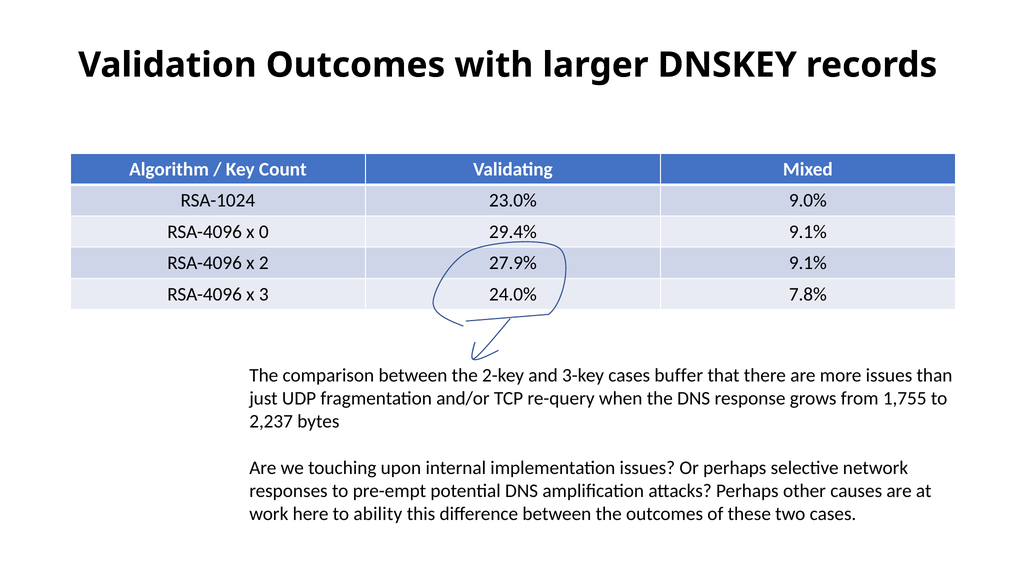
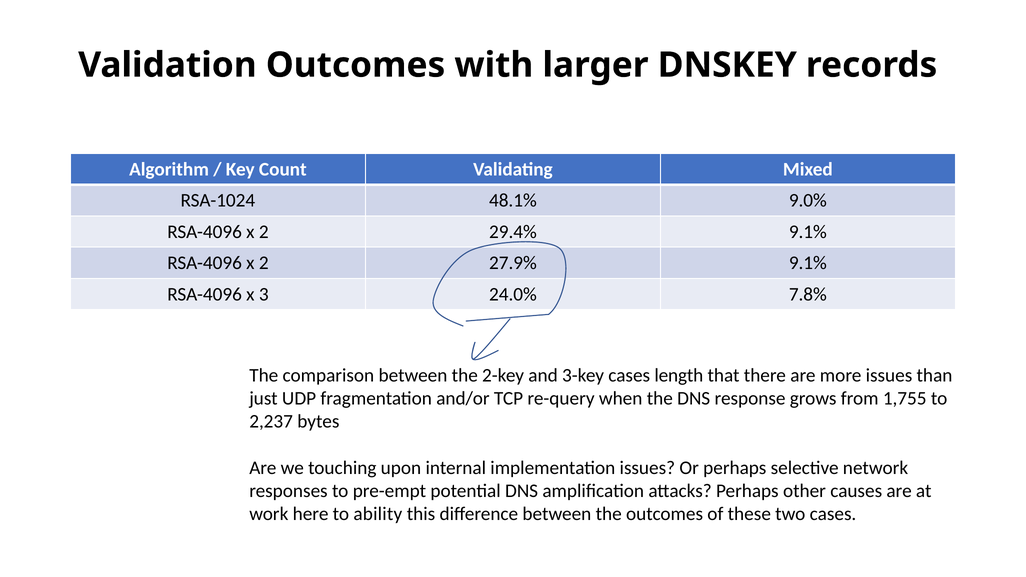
23.0%: 23.0% -> 48.1% (513, 201)
0: 0 -> 2 (264, 232)
buffer: buffer -> length (679, 375)
